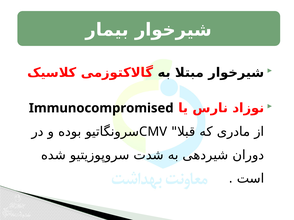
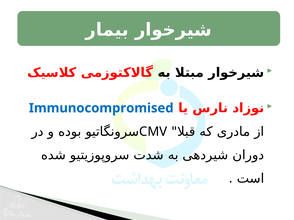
Immunocompromised colour: black -> blue (101, 108)
